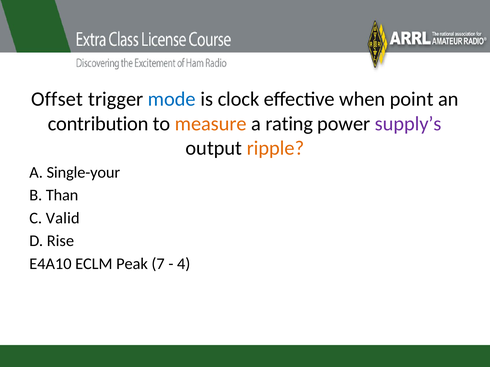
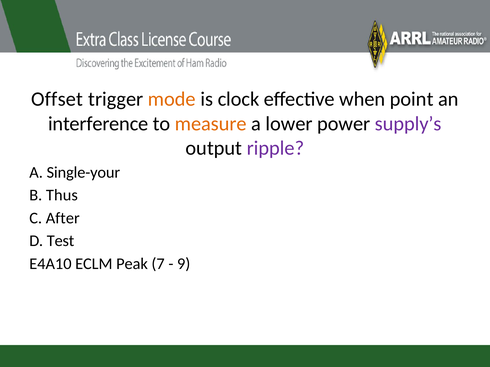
mode colour: blue -> orange (172, 99)
contribution: contribution -> interference (98, 124)
rating: rating -> lower (289, 124)
ripple colour: orange -> purple (275, 148)
Than: Than -> Thus (62, 195)
Valid: Valid -> After (63, 218)
Rise: Rise -> Test (61, 241)
4: 4 -> 9 (184, 264)
